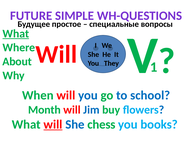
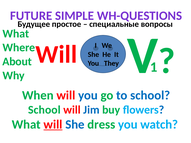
What underline: present -> none (16, 34)
Month: Month -> School (44, 110)
chess: chess -> dress (101, 125)
books: books -> watch (159, 125)
